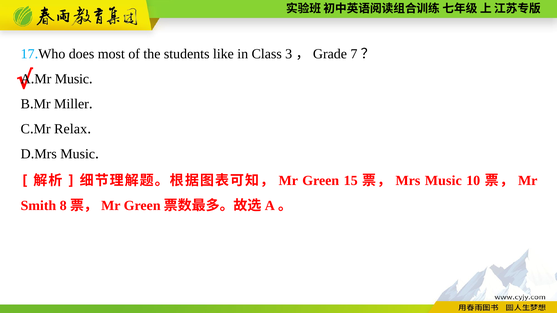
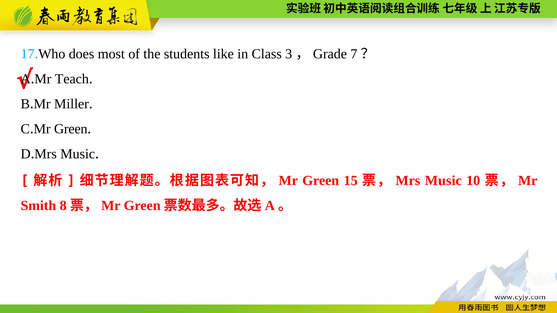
Music: Music -> Teach (72, 79)
Relax: Relax -> Green (71, 129)
